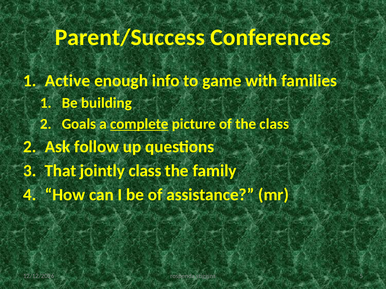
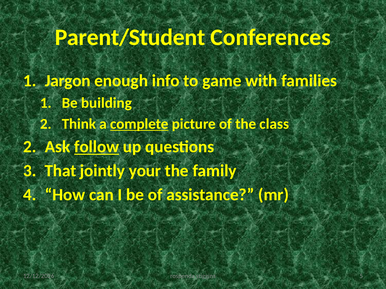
Parent/Success: Parent/Success -> Parent/Student (130, 37)
Active: Active -> Jargon (68, 81)
Goals: Goals -> Think (79, 124)
follow underline: none -> present (97, 147)
jointly class: class -> your (145, 171)
